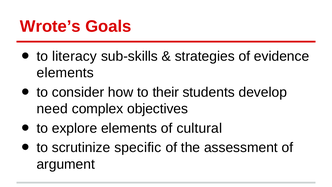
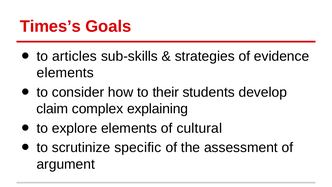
Wrote’s: Wrote’s -> Times’s (50, 26)
literacy: literacy -> articles (74, 56)
need: need -> claim (52, 109)
objectives: objectives -> explaining (158, 109)
